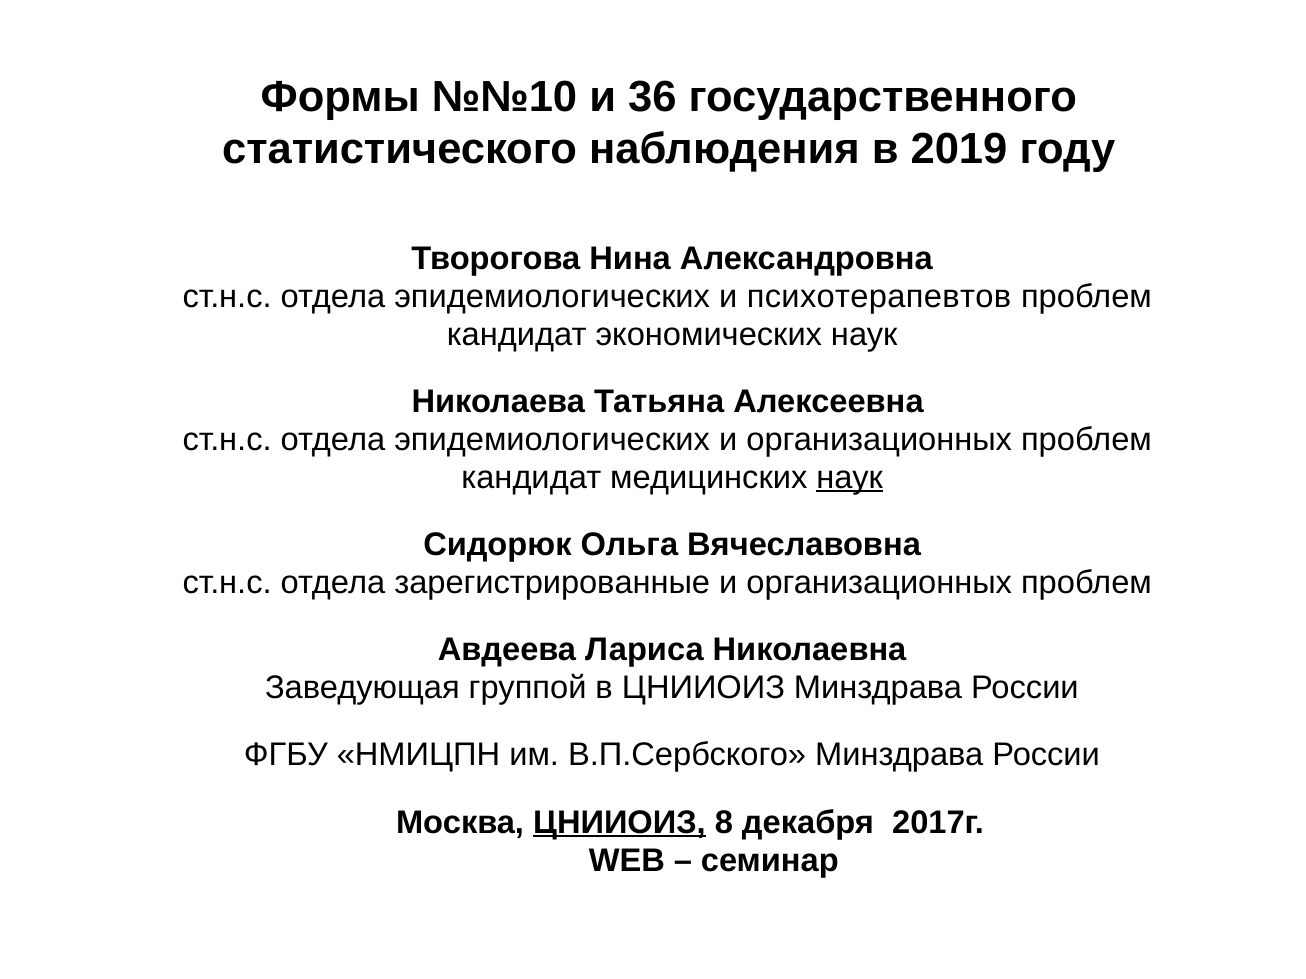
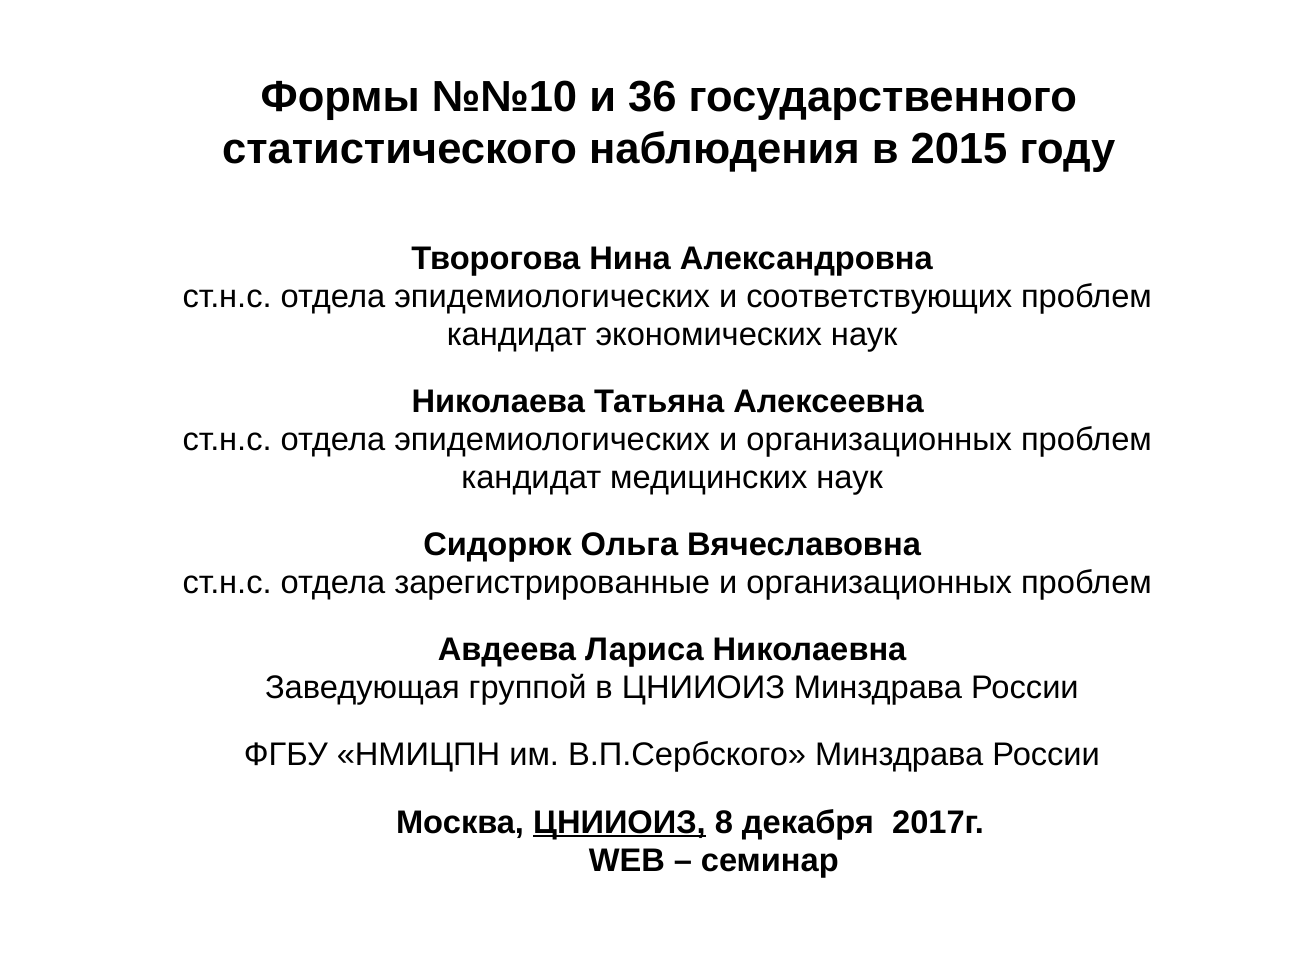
2019: 2019 -> 2015 (959, 149)
психотерапевтов: психотерапевтов -> соответствующих (879, 297)
наук underline: present -> none (850, 478)
